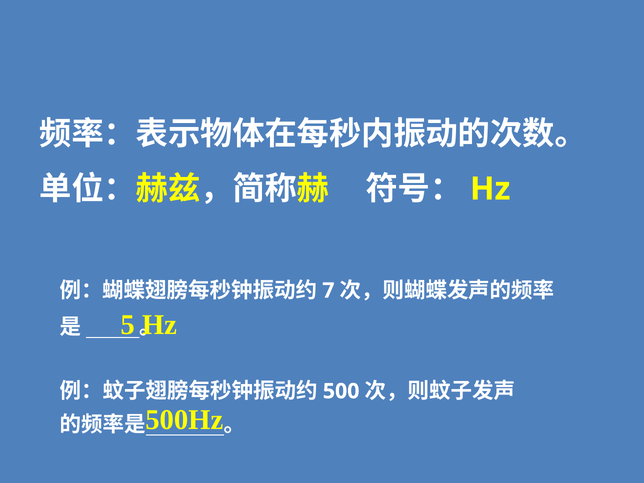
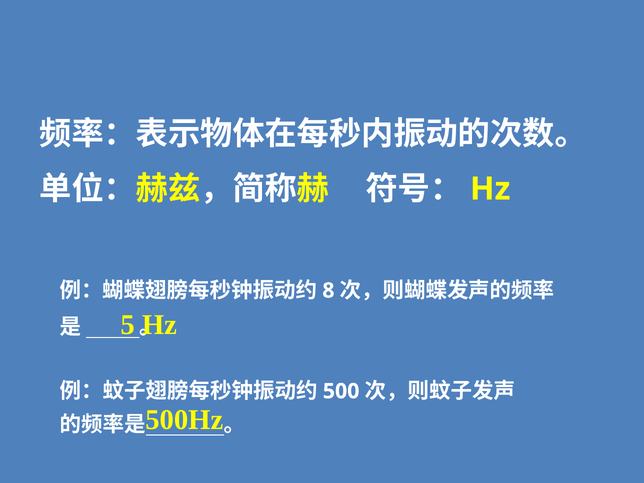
7: 7 -> 8 (328, 291)
